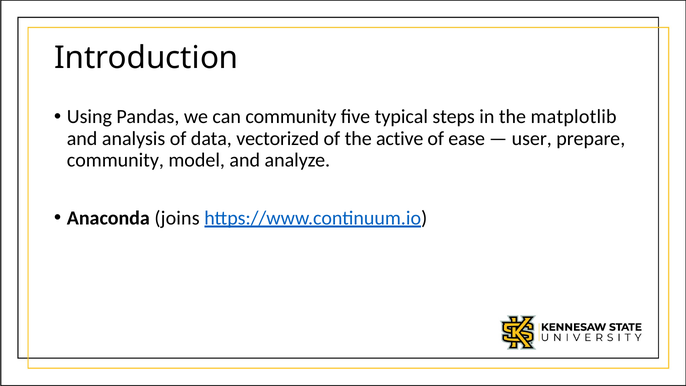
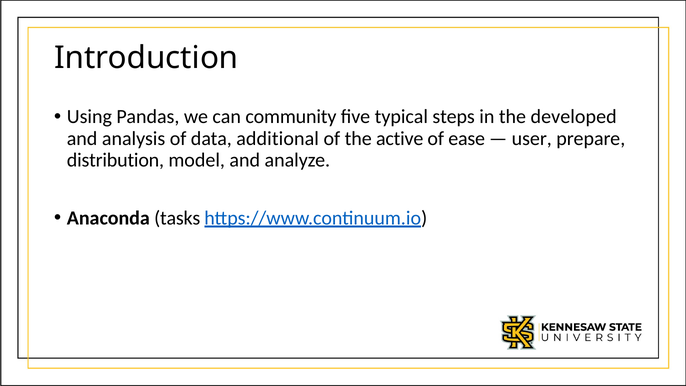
matplotlib: matplotlib -> developed (574, 117)
vectorized: vectorized -> additional (278, 138)
community: community -> distribution (115, 160)
joins: joins -> tasks (177, 218)
